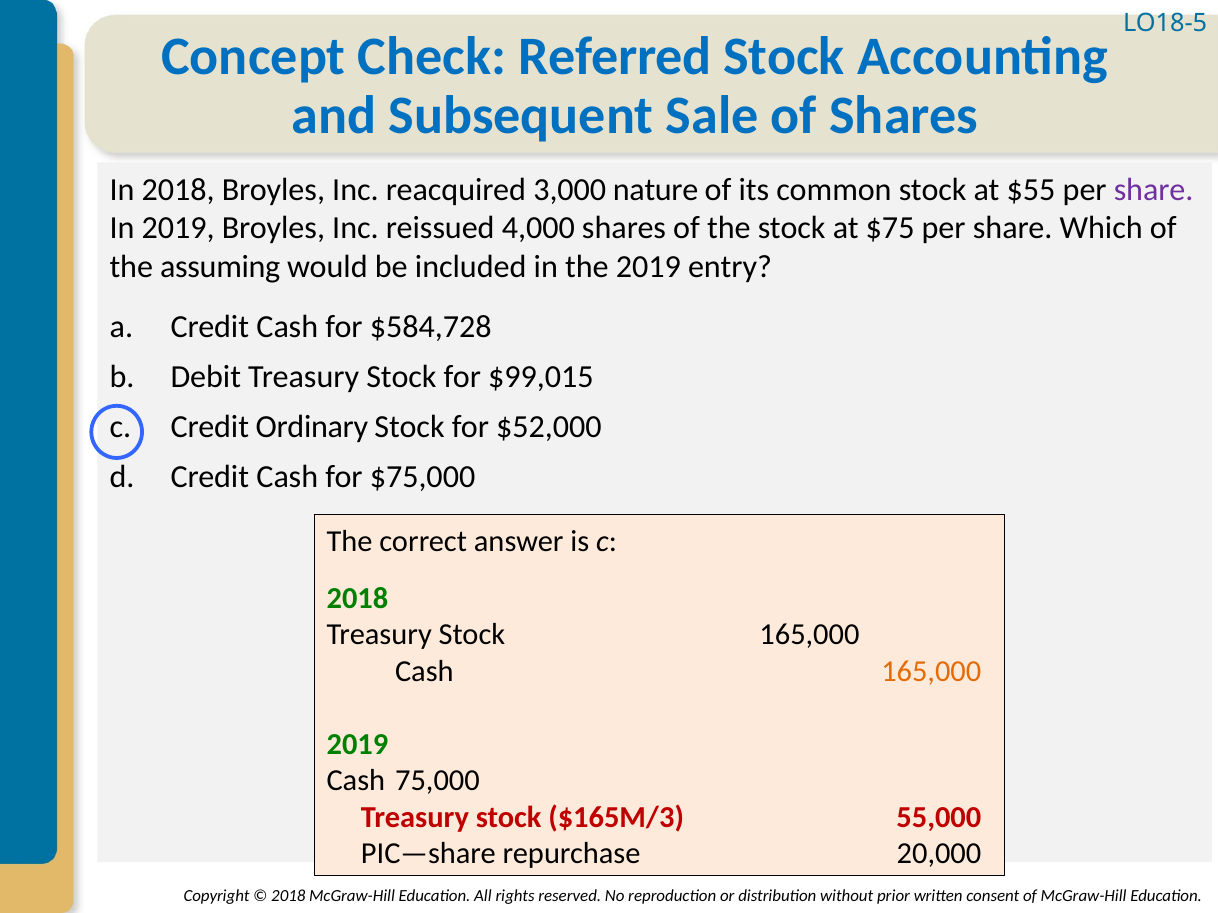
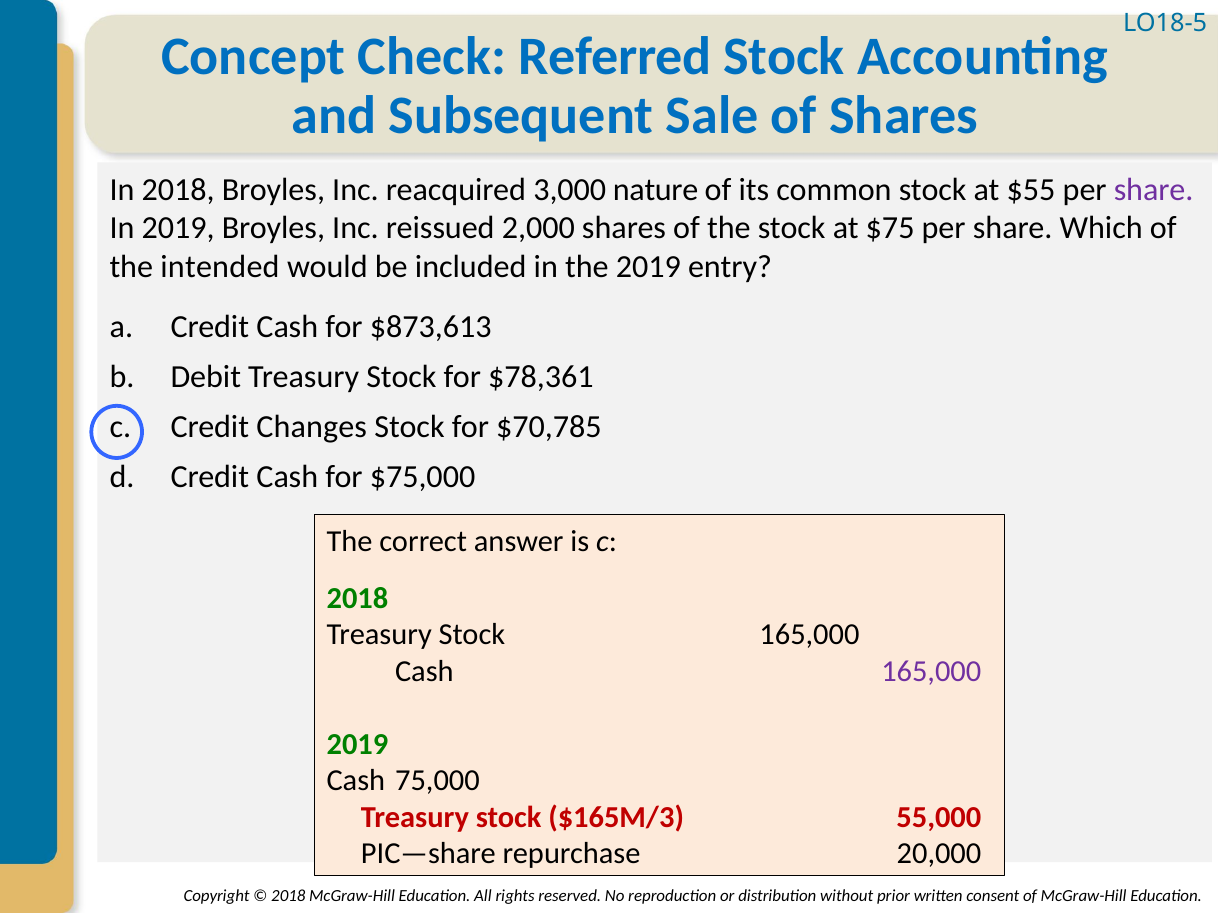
4,000: 4,000 -> 2,000 (538, 228)
assuming: assuming -> intended (220, 267)
$584,728: $584,728 -> $873,613 (431, 327)
$99,015: $99,015 -> $78,361 (541, 377)
Ordinary: Ordinary -> Changes (312, 427)
$52,000: $52,000 -> $70,785 (549, 427)
165,000 colour: orange -> purple (931, 672)
